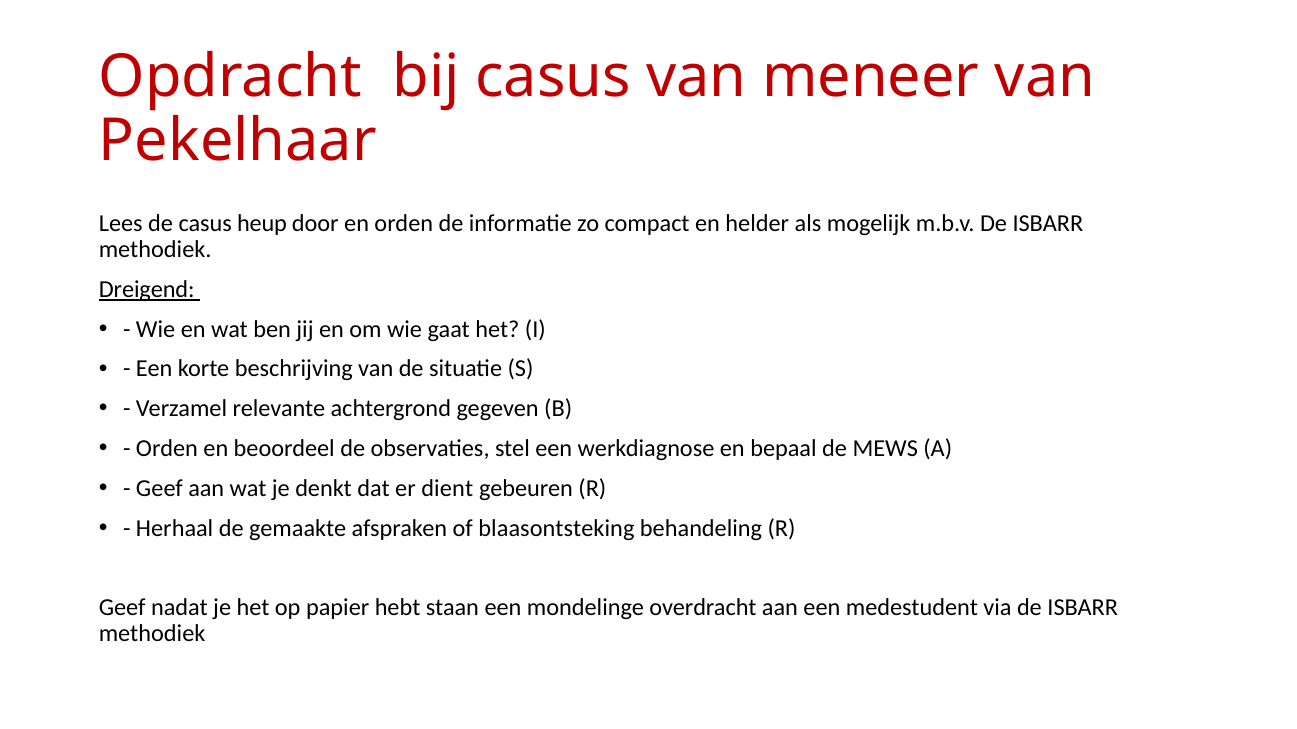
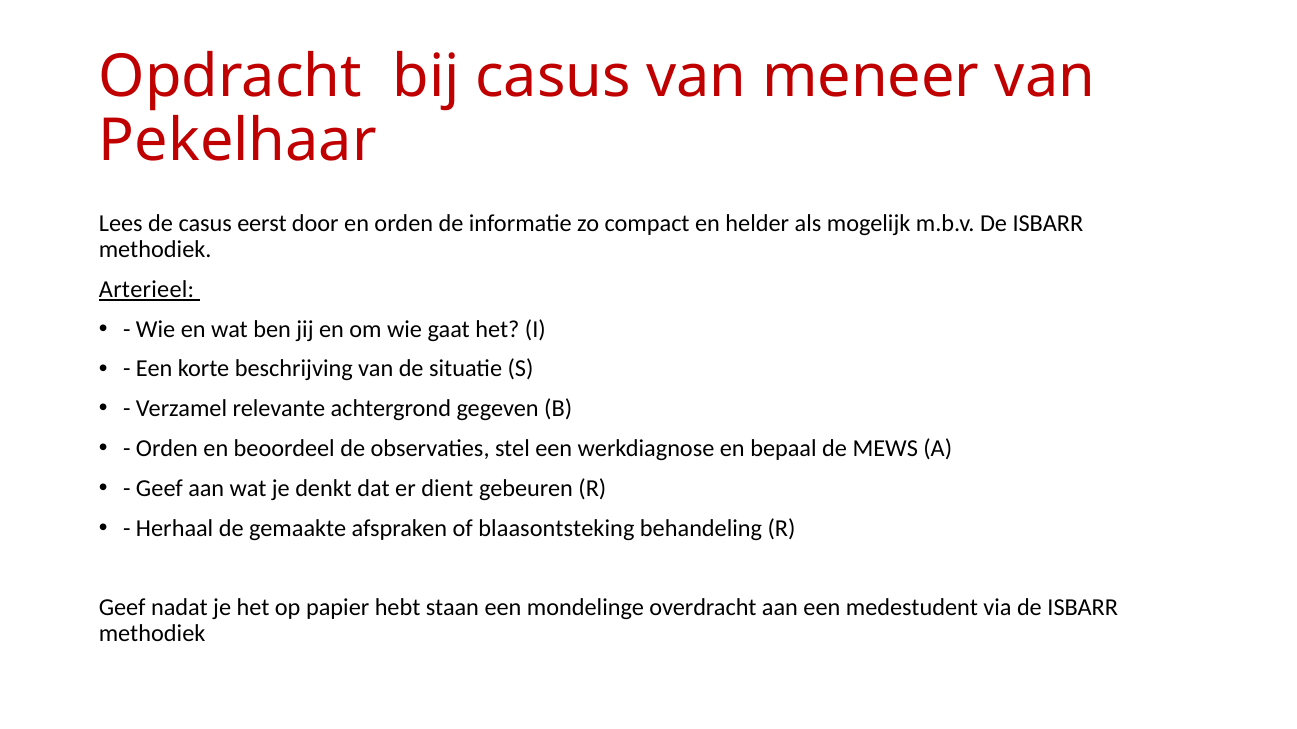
heup: heup -> eerst (262, 224)
Dreigend: Dreigend -> Arterieel (147, 290)
